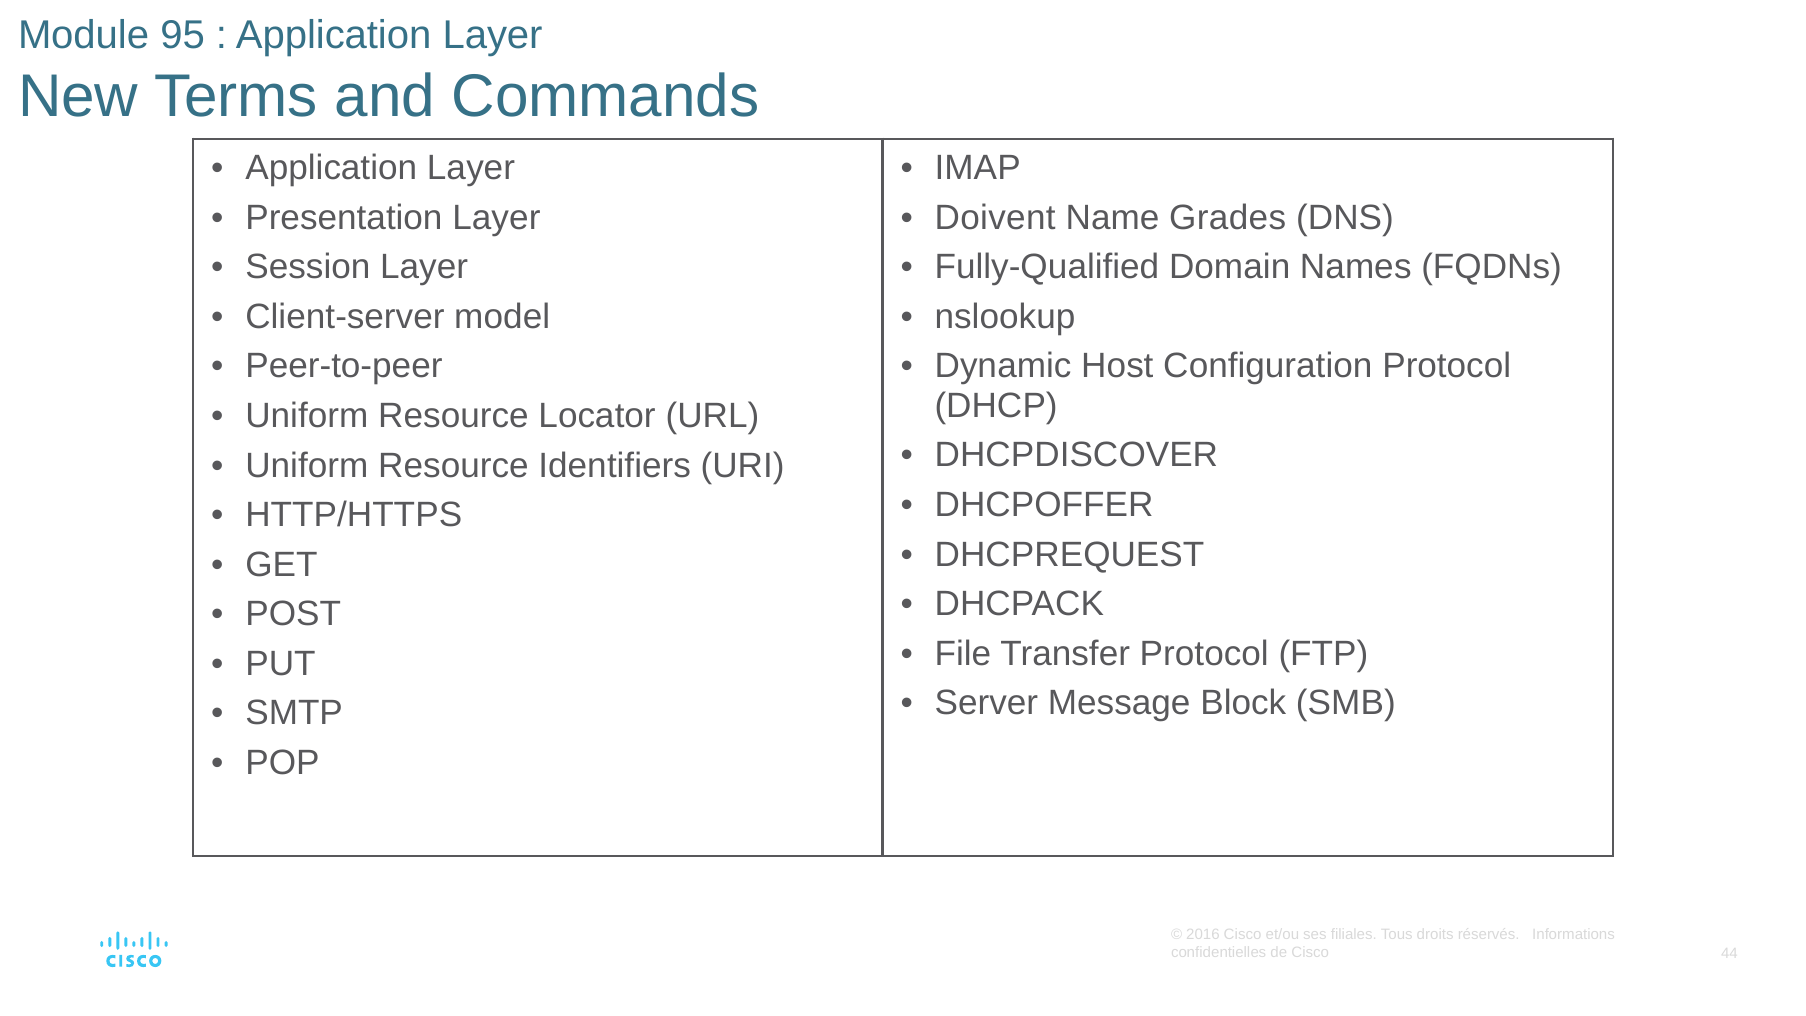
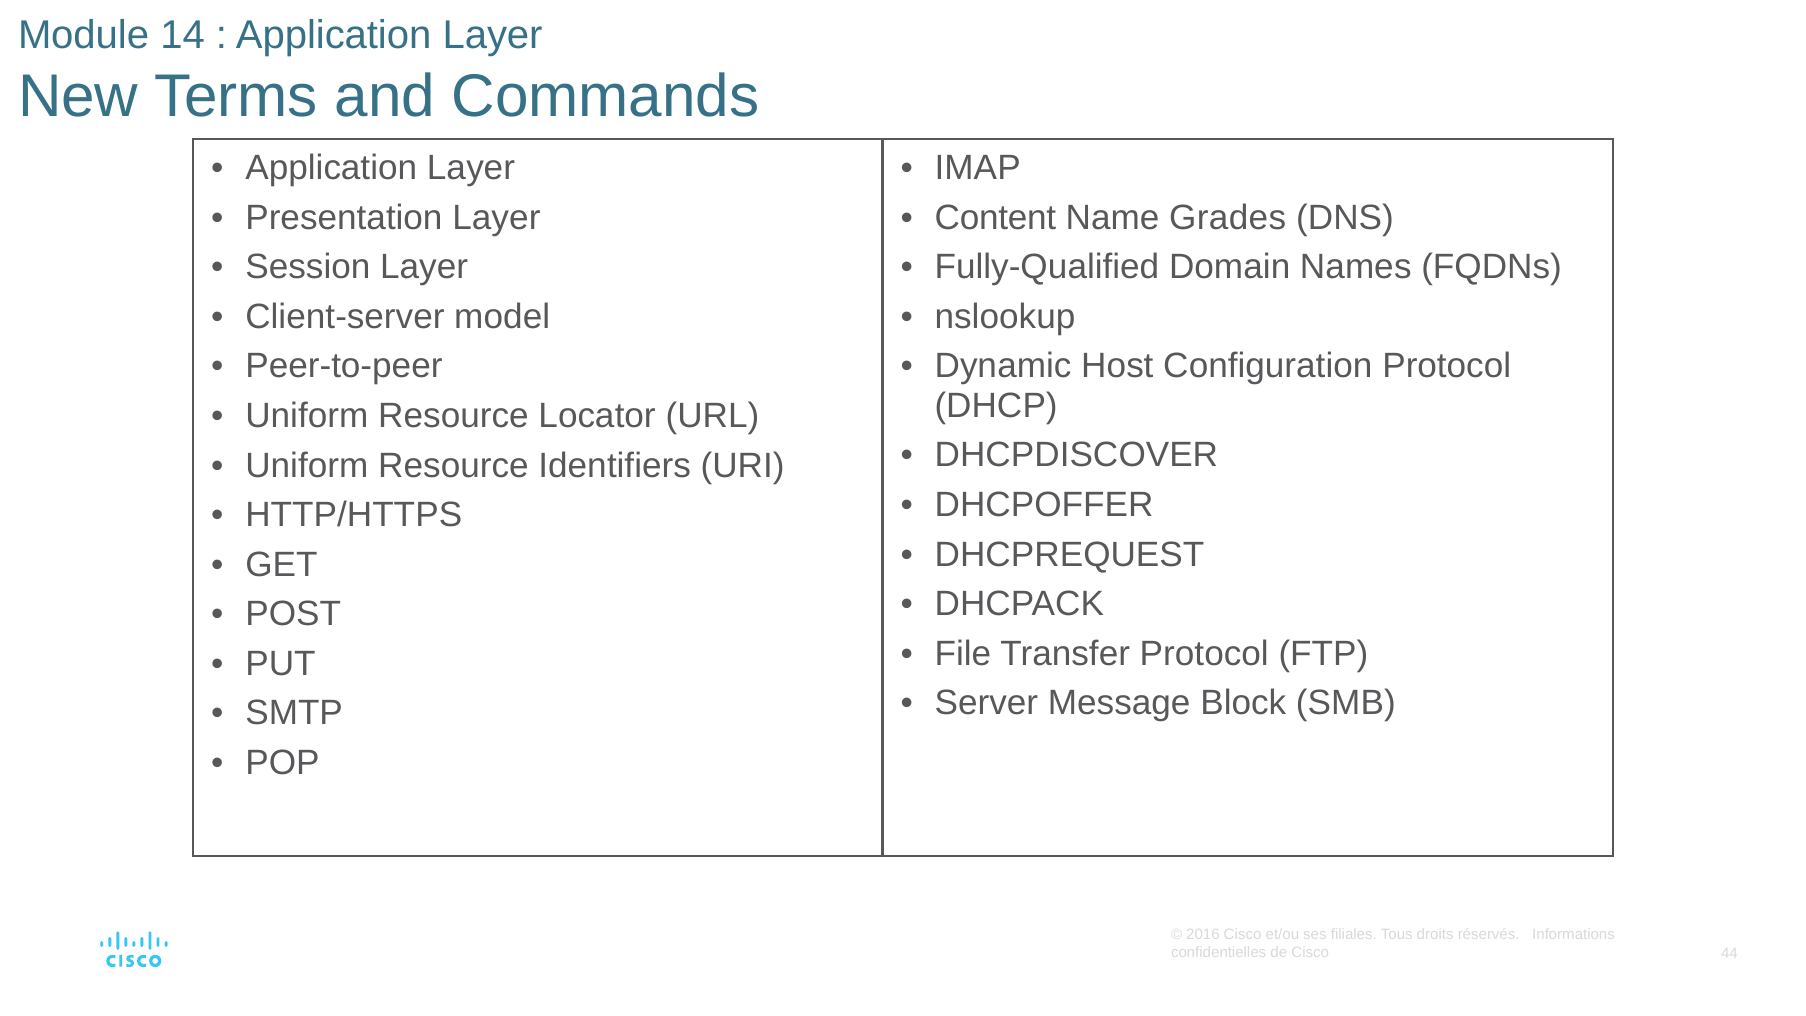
95: 95 -> 14 (183, 35)
Doivent: Doivent -> Content (995, 218)
